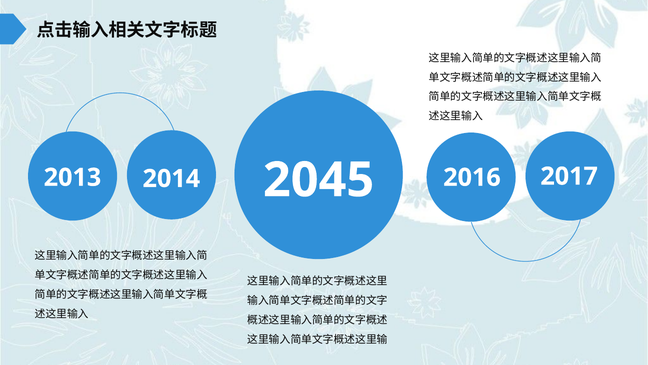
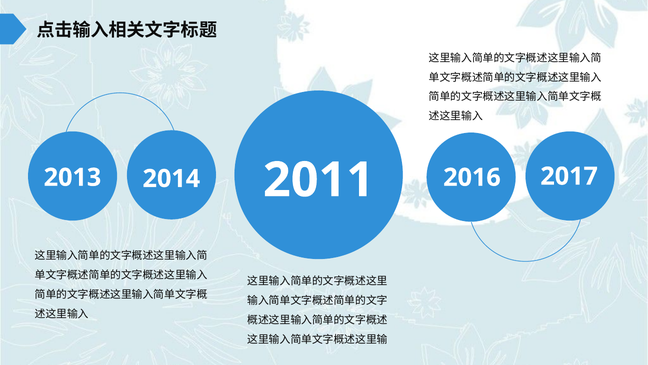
2045: 2045 -> 2011 (319, 180)
